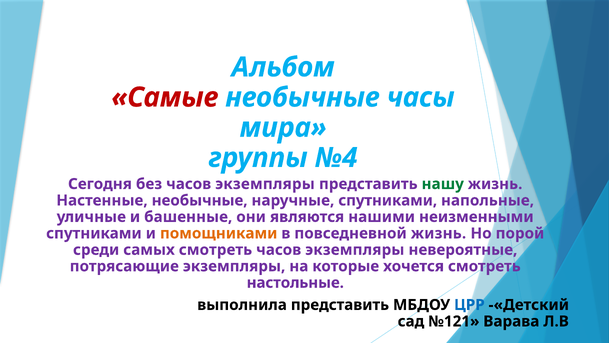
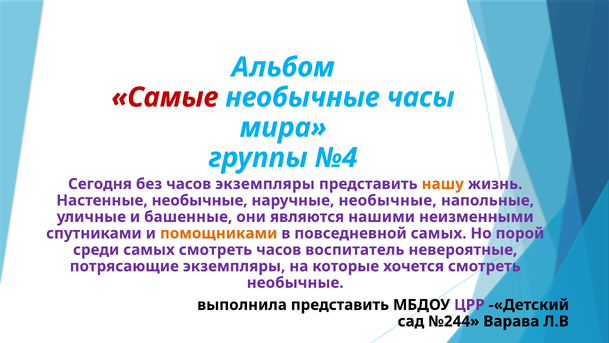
нашу colour: green -> orange (443, 184)
наручные спутниками: спутниками -> необычные (388, 200)
повседневной жизнь: жизнь -> самых (439, 233)
экземпляры: экземпляры -> воспитатель (355, 250)
настольные: настольные -> необычные (295, 282)
ЦРР colour: blue -> purple (469, 305)
№121: №121 -> №244 (454, 321)
